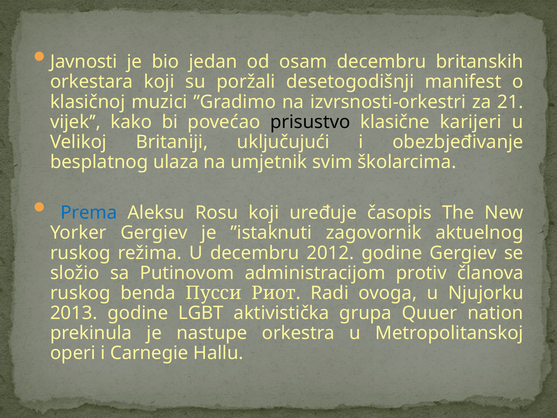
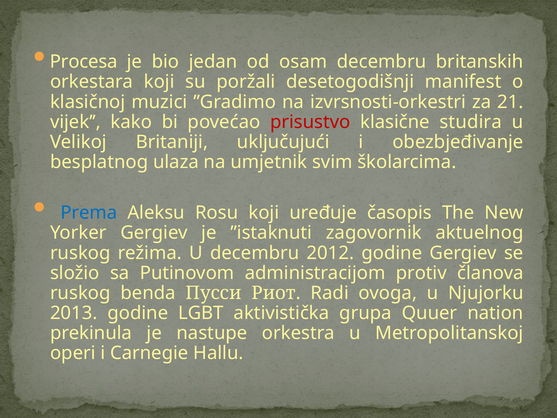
Javnosti: Javnosti -> Procesa (84, 62)
prisustvo colour: black -> red (310, 122)
karijeri: karijeri -> studira (471, 122)
